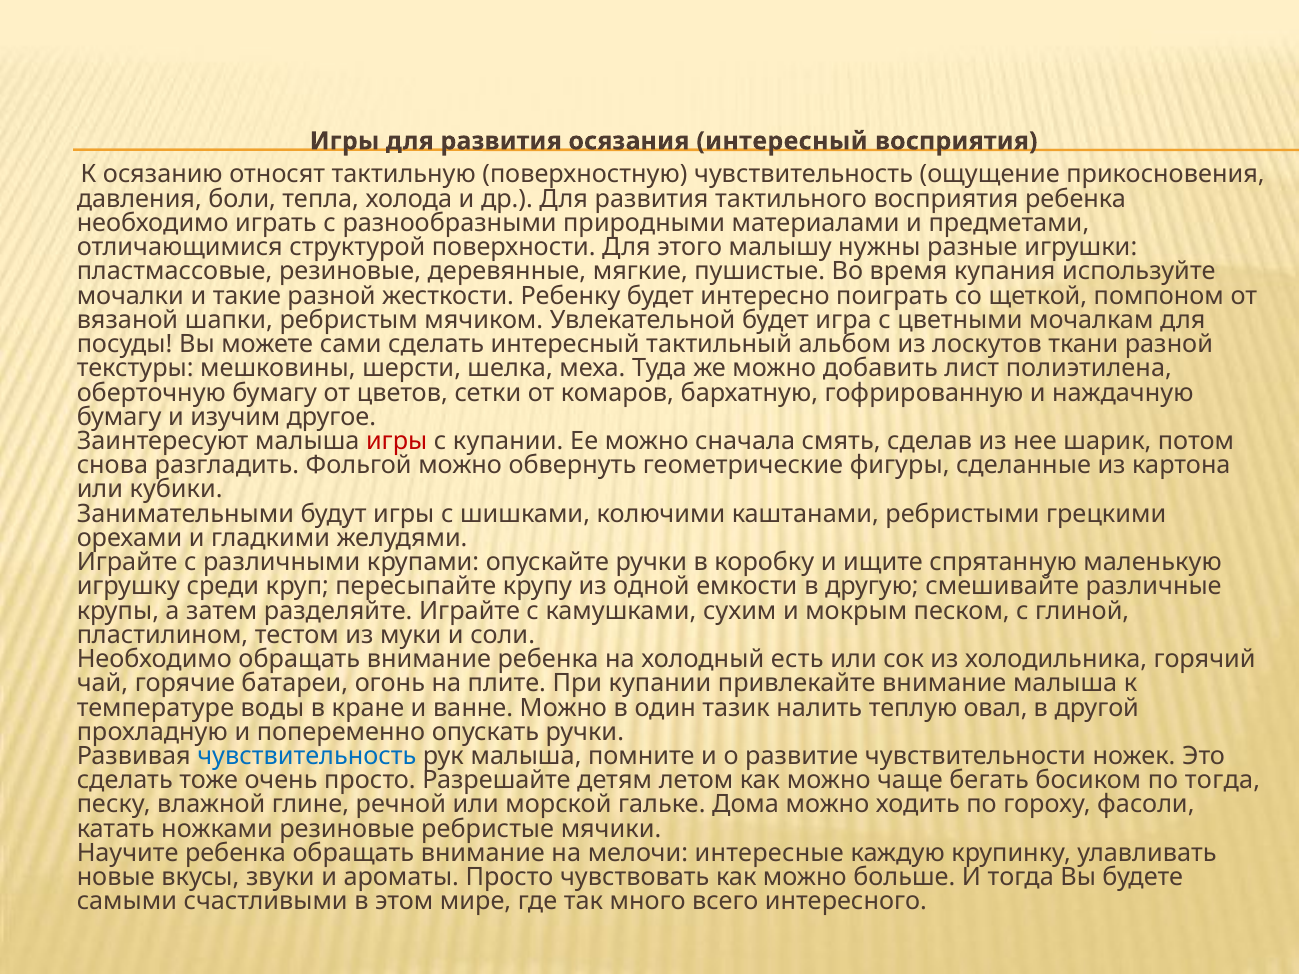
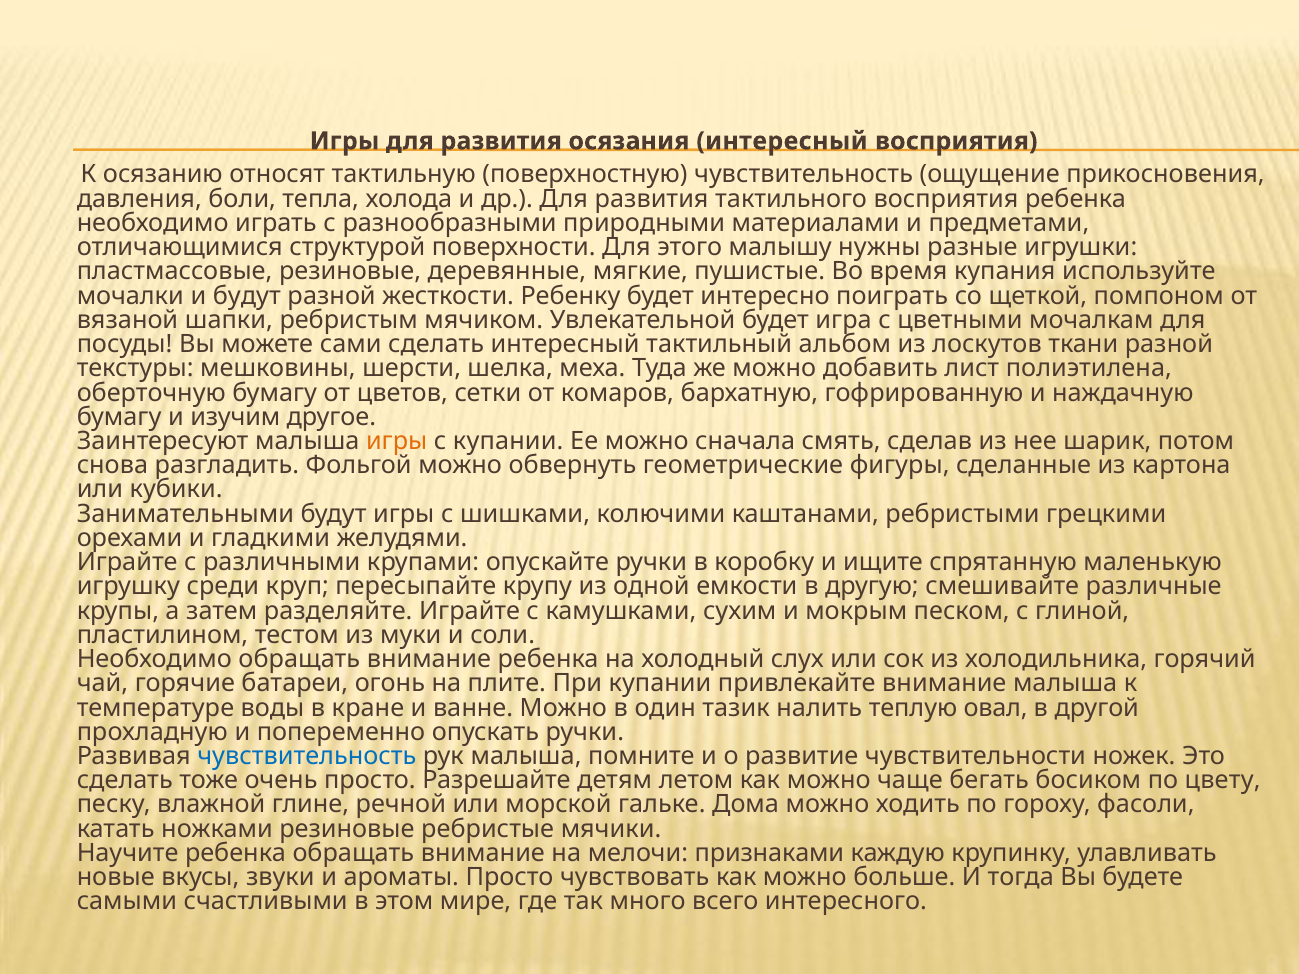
и такие: такие -> будут (247, 296)
игры colour: red -> orange (397, 441)
есть: есть -> слух (797, 659)
по тогда: тогда -> цвету (1223, 781)
интересные: интересные -> признаками (769, 853)
